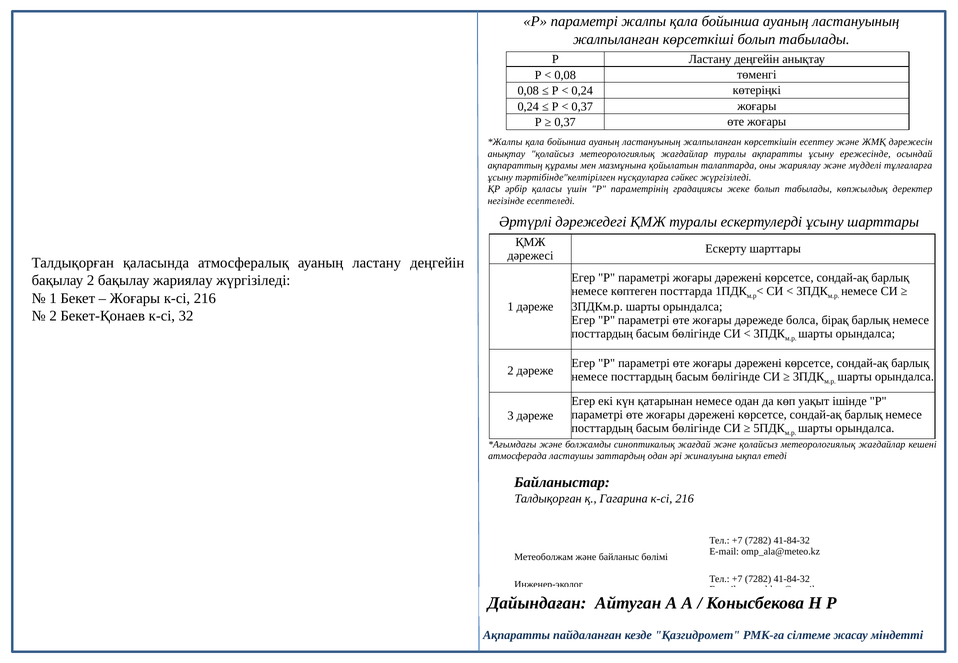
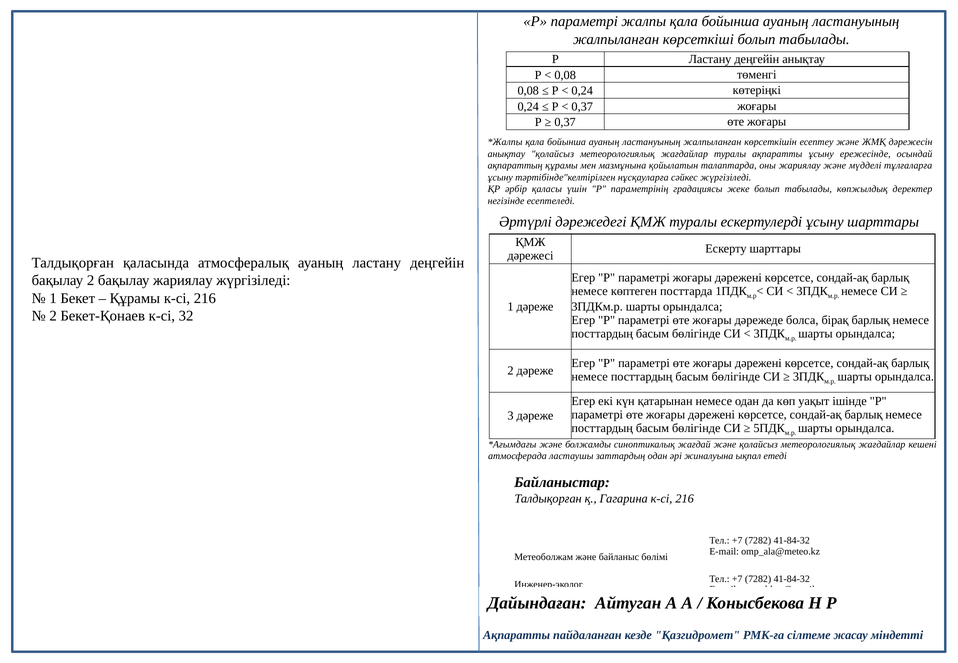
Жоғары: Жоғары -> Құрамы (135, 298)
